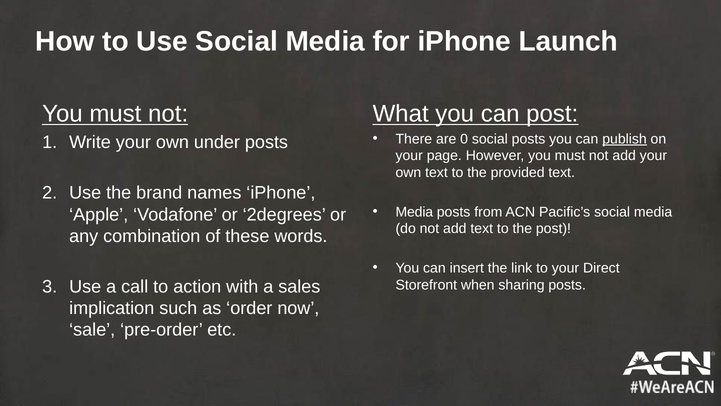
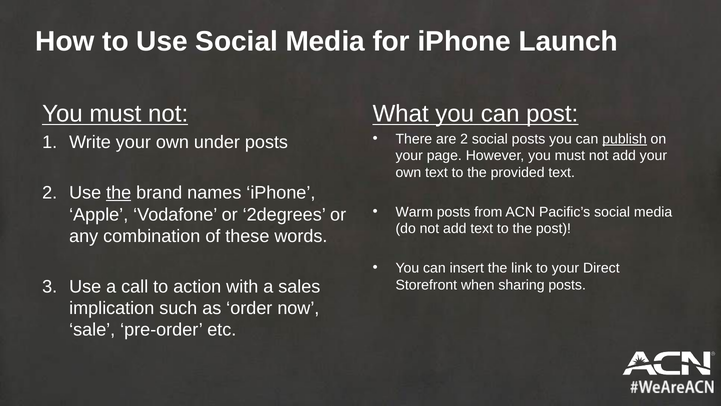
are 0: 0 -> 2 (464, 139)
the underline: none -> present (119, 193)
Media: Media -> Warm (414, 212)
